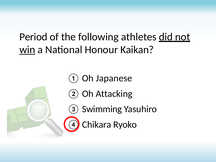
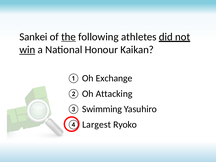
Period: Period -> Sankei (33, 37)
the underline: none -> present (69, 37)
Japanese: Japanese -> Exchange (114, 78)
Chikara: Chikara -> Largest (97, 125)
